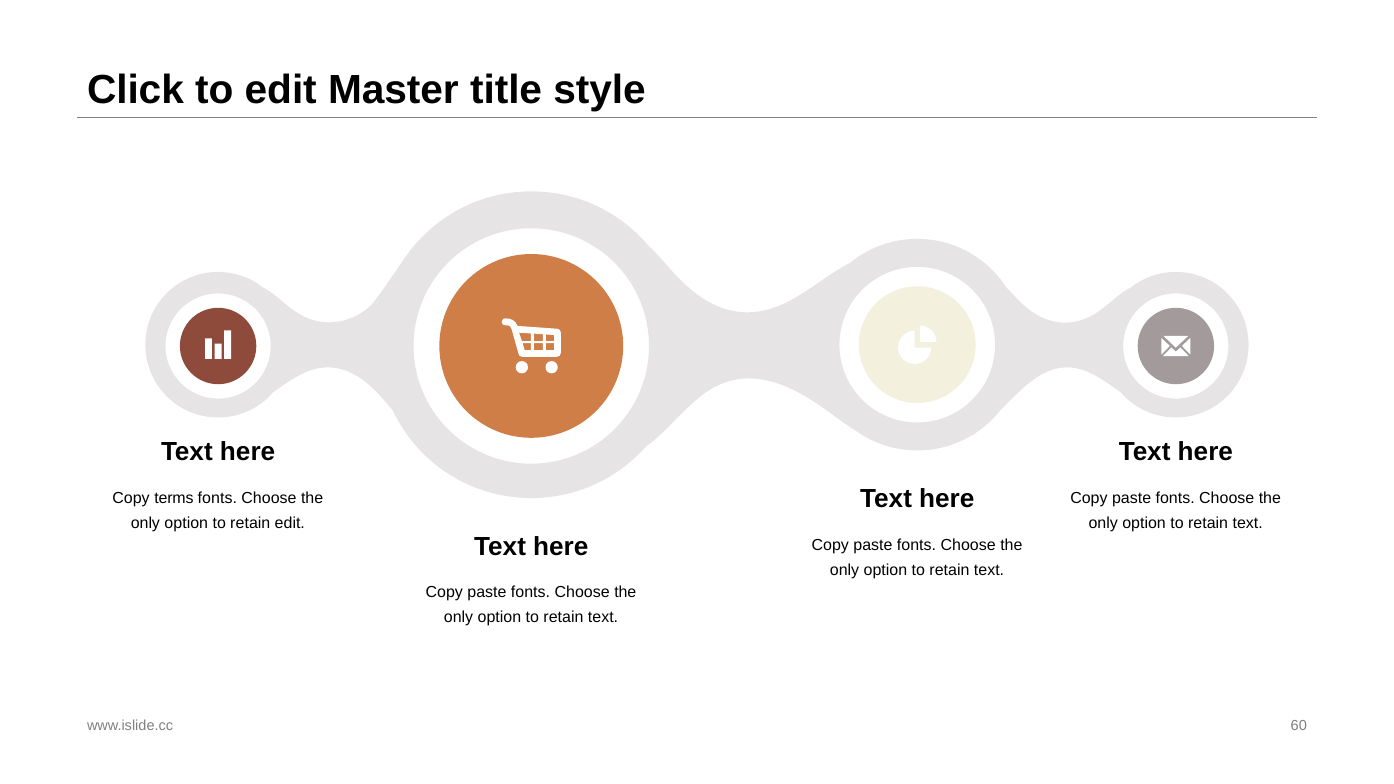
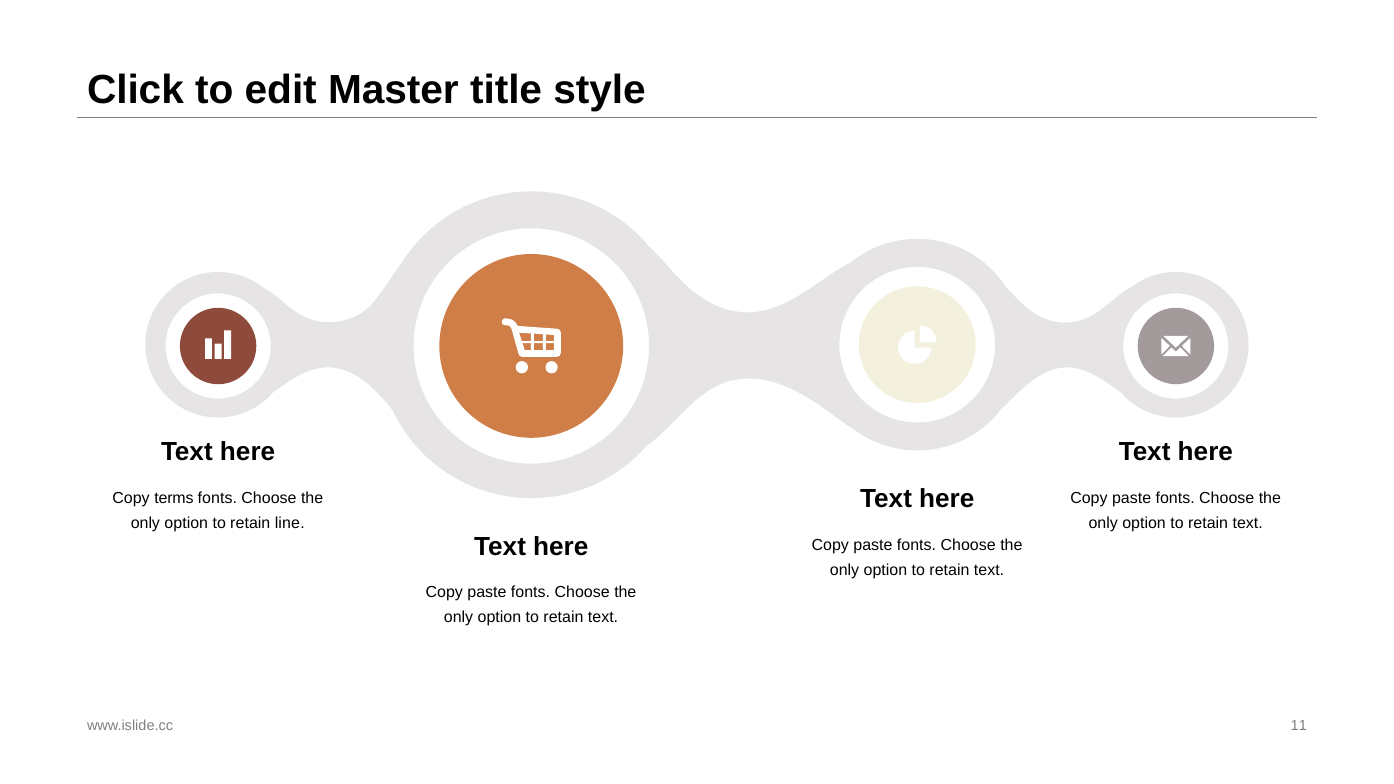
retain edit: edit -> line (290, 523)
60: 60 -> 11 (1299, 726)
